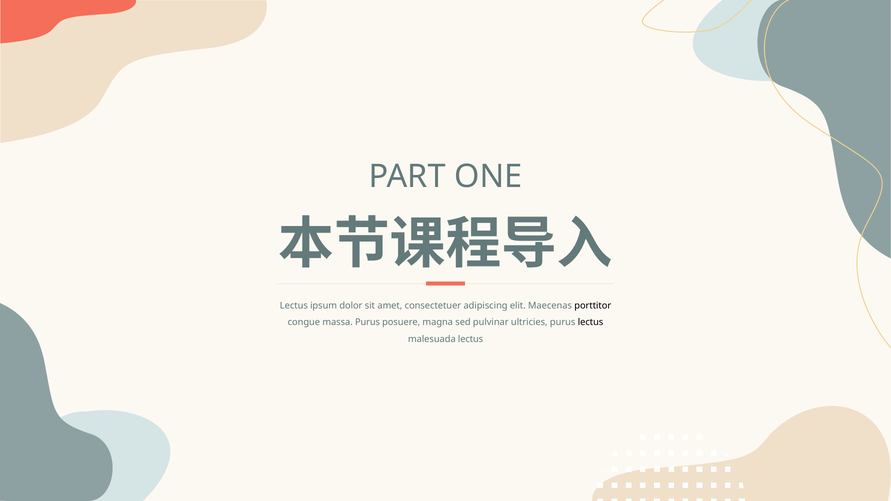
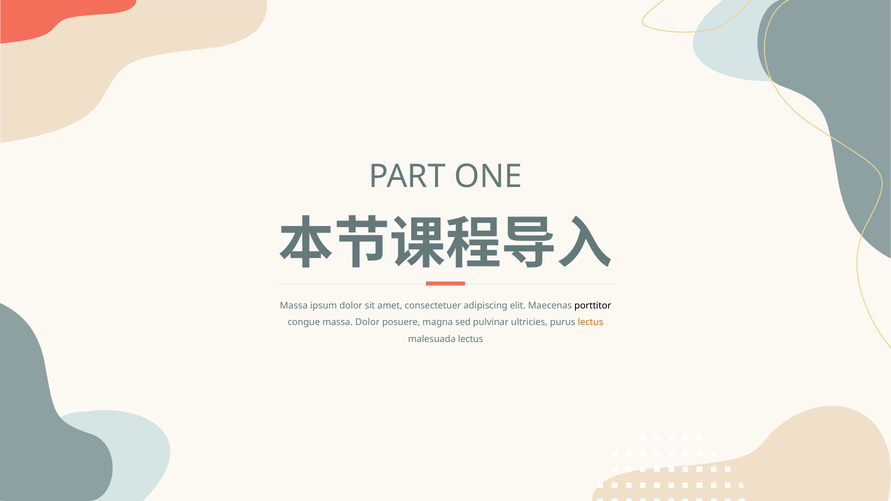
Lectus: Lectus -> Massa (294, 306)
massa Purus: Purus -> Dolor (367, 322)
lectus colour: black -> orange (591, 322)
